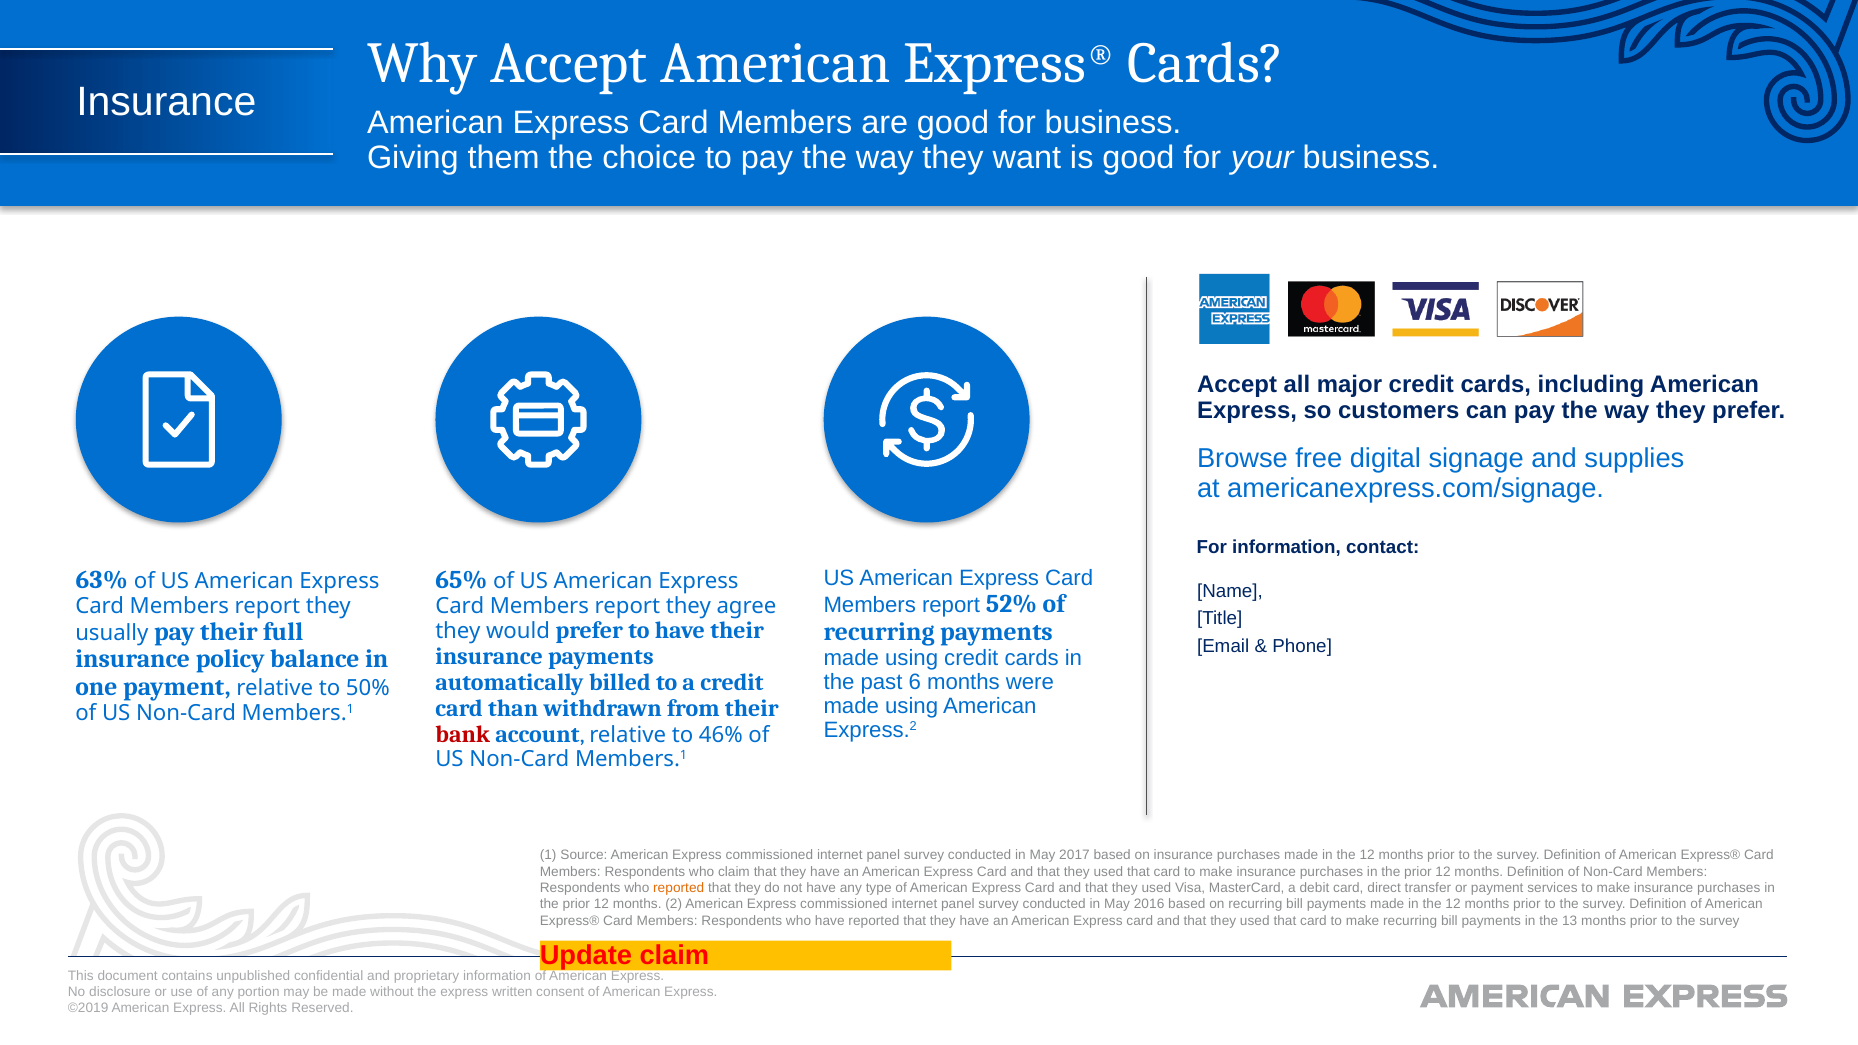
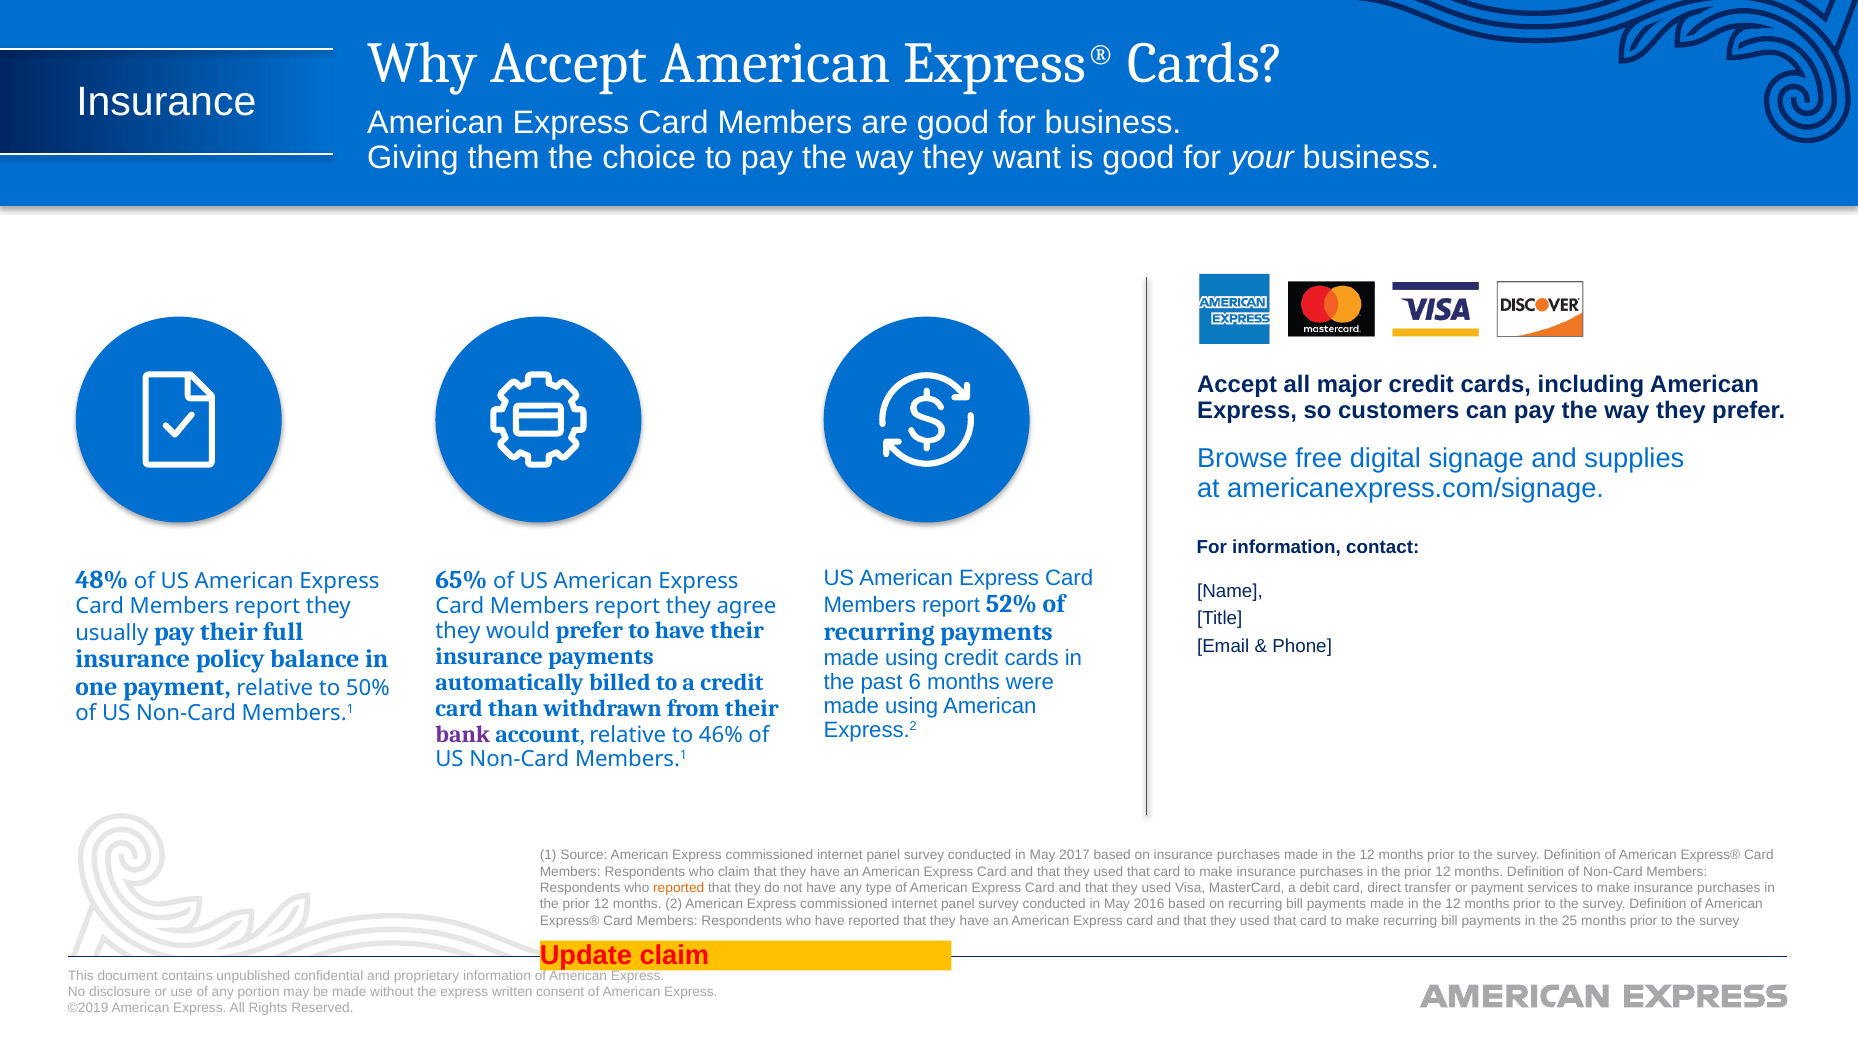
63%: 63% -> 48% (102, 580)
bank colour: red -> purple (463, 734)
13: 13 -> 25 (1570, 921)
